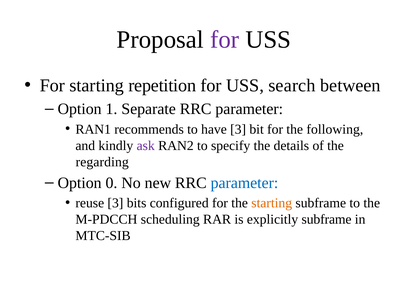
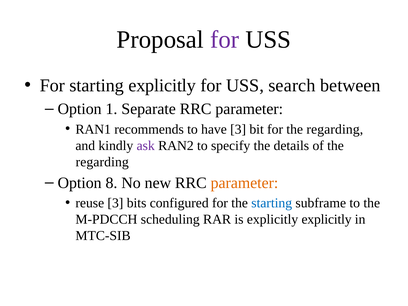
starting repetition: repetition -> explicitly (162, 86)
for the following: following -> regarding (335, 129)
0: 0 -> 8 (111, 183)
parameter colour: blue -> orange (244, 183)
starting colour: orange -> blue (272, 203)
explicitly subframe: subframe -> explicitly (327, 219)
